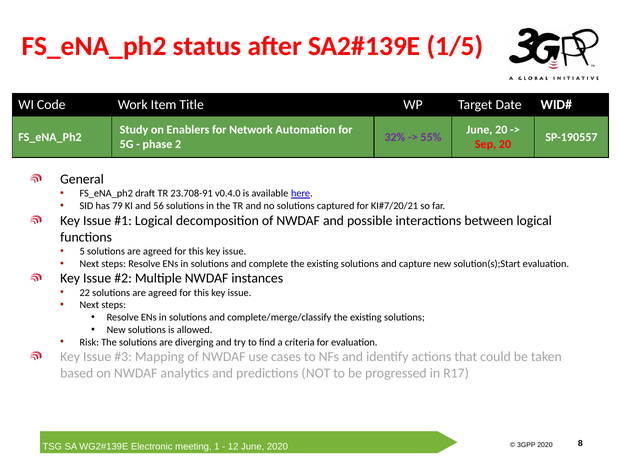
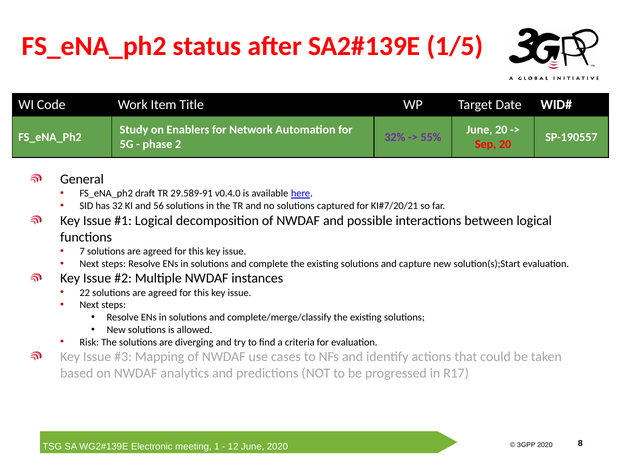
23.708-91: 23.708-91 -> 29.589-91 (192, 194)
79: 79 -> 32 (117, 206)
5: 5 -> 7 (82, 252)
